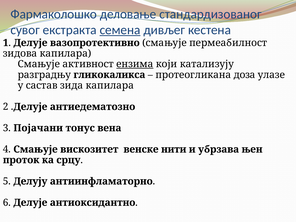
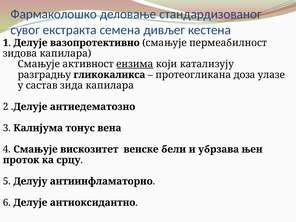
семена underline: present -> none (120, 30)
Појачани: Појачани -> Калијума (38, 128)
нити: нити -> бели (174, 149)
